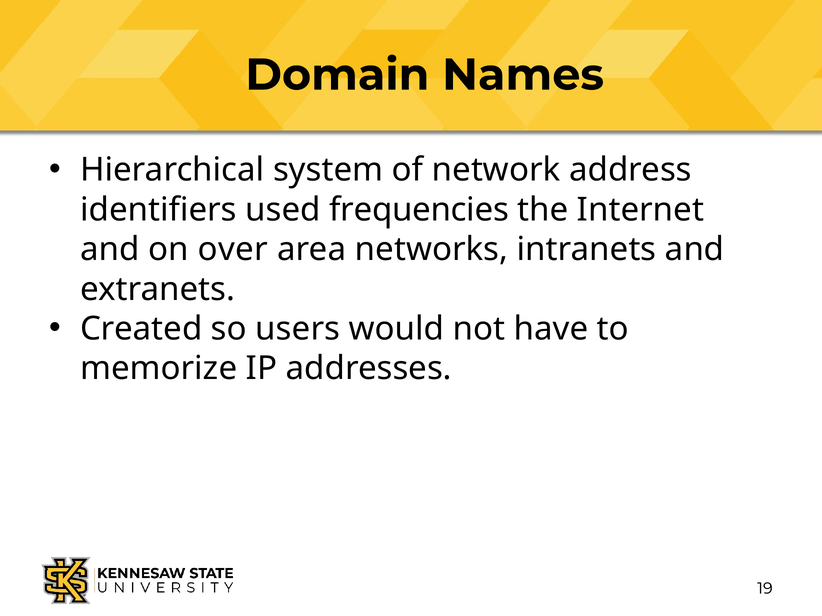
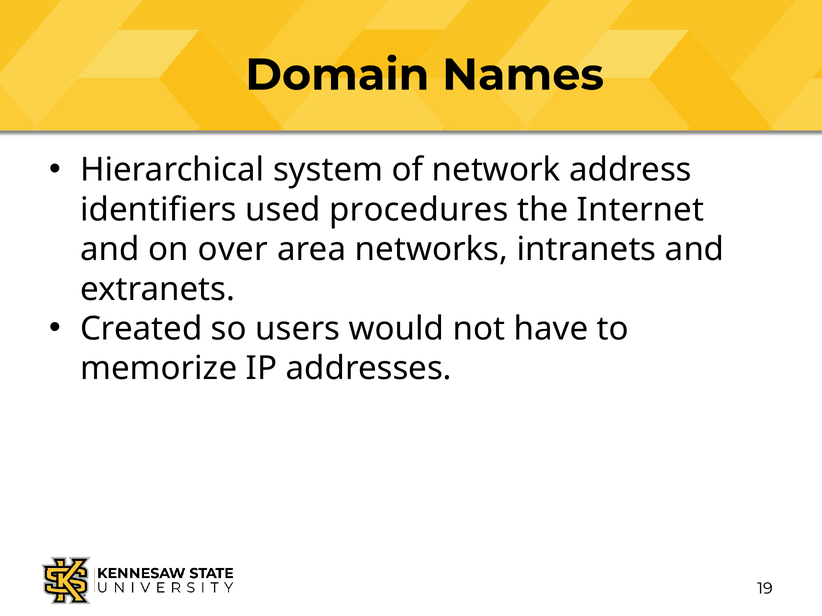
frequencies: frequencies -> procedures (419, 210)
